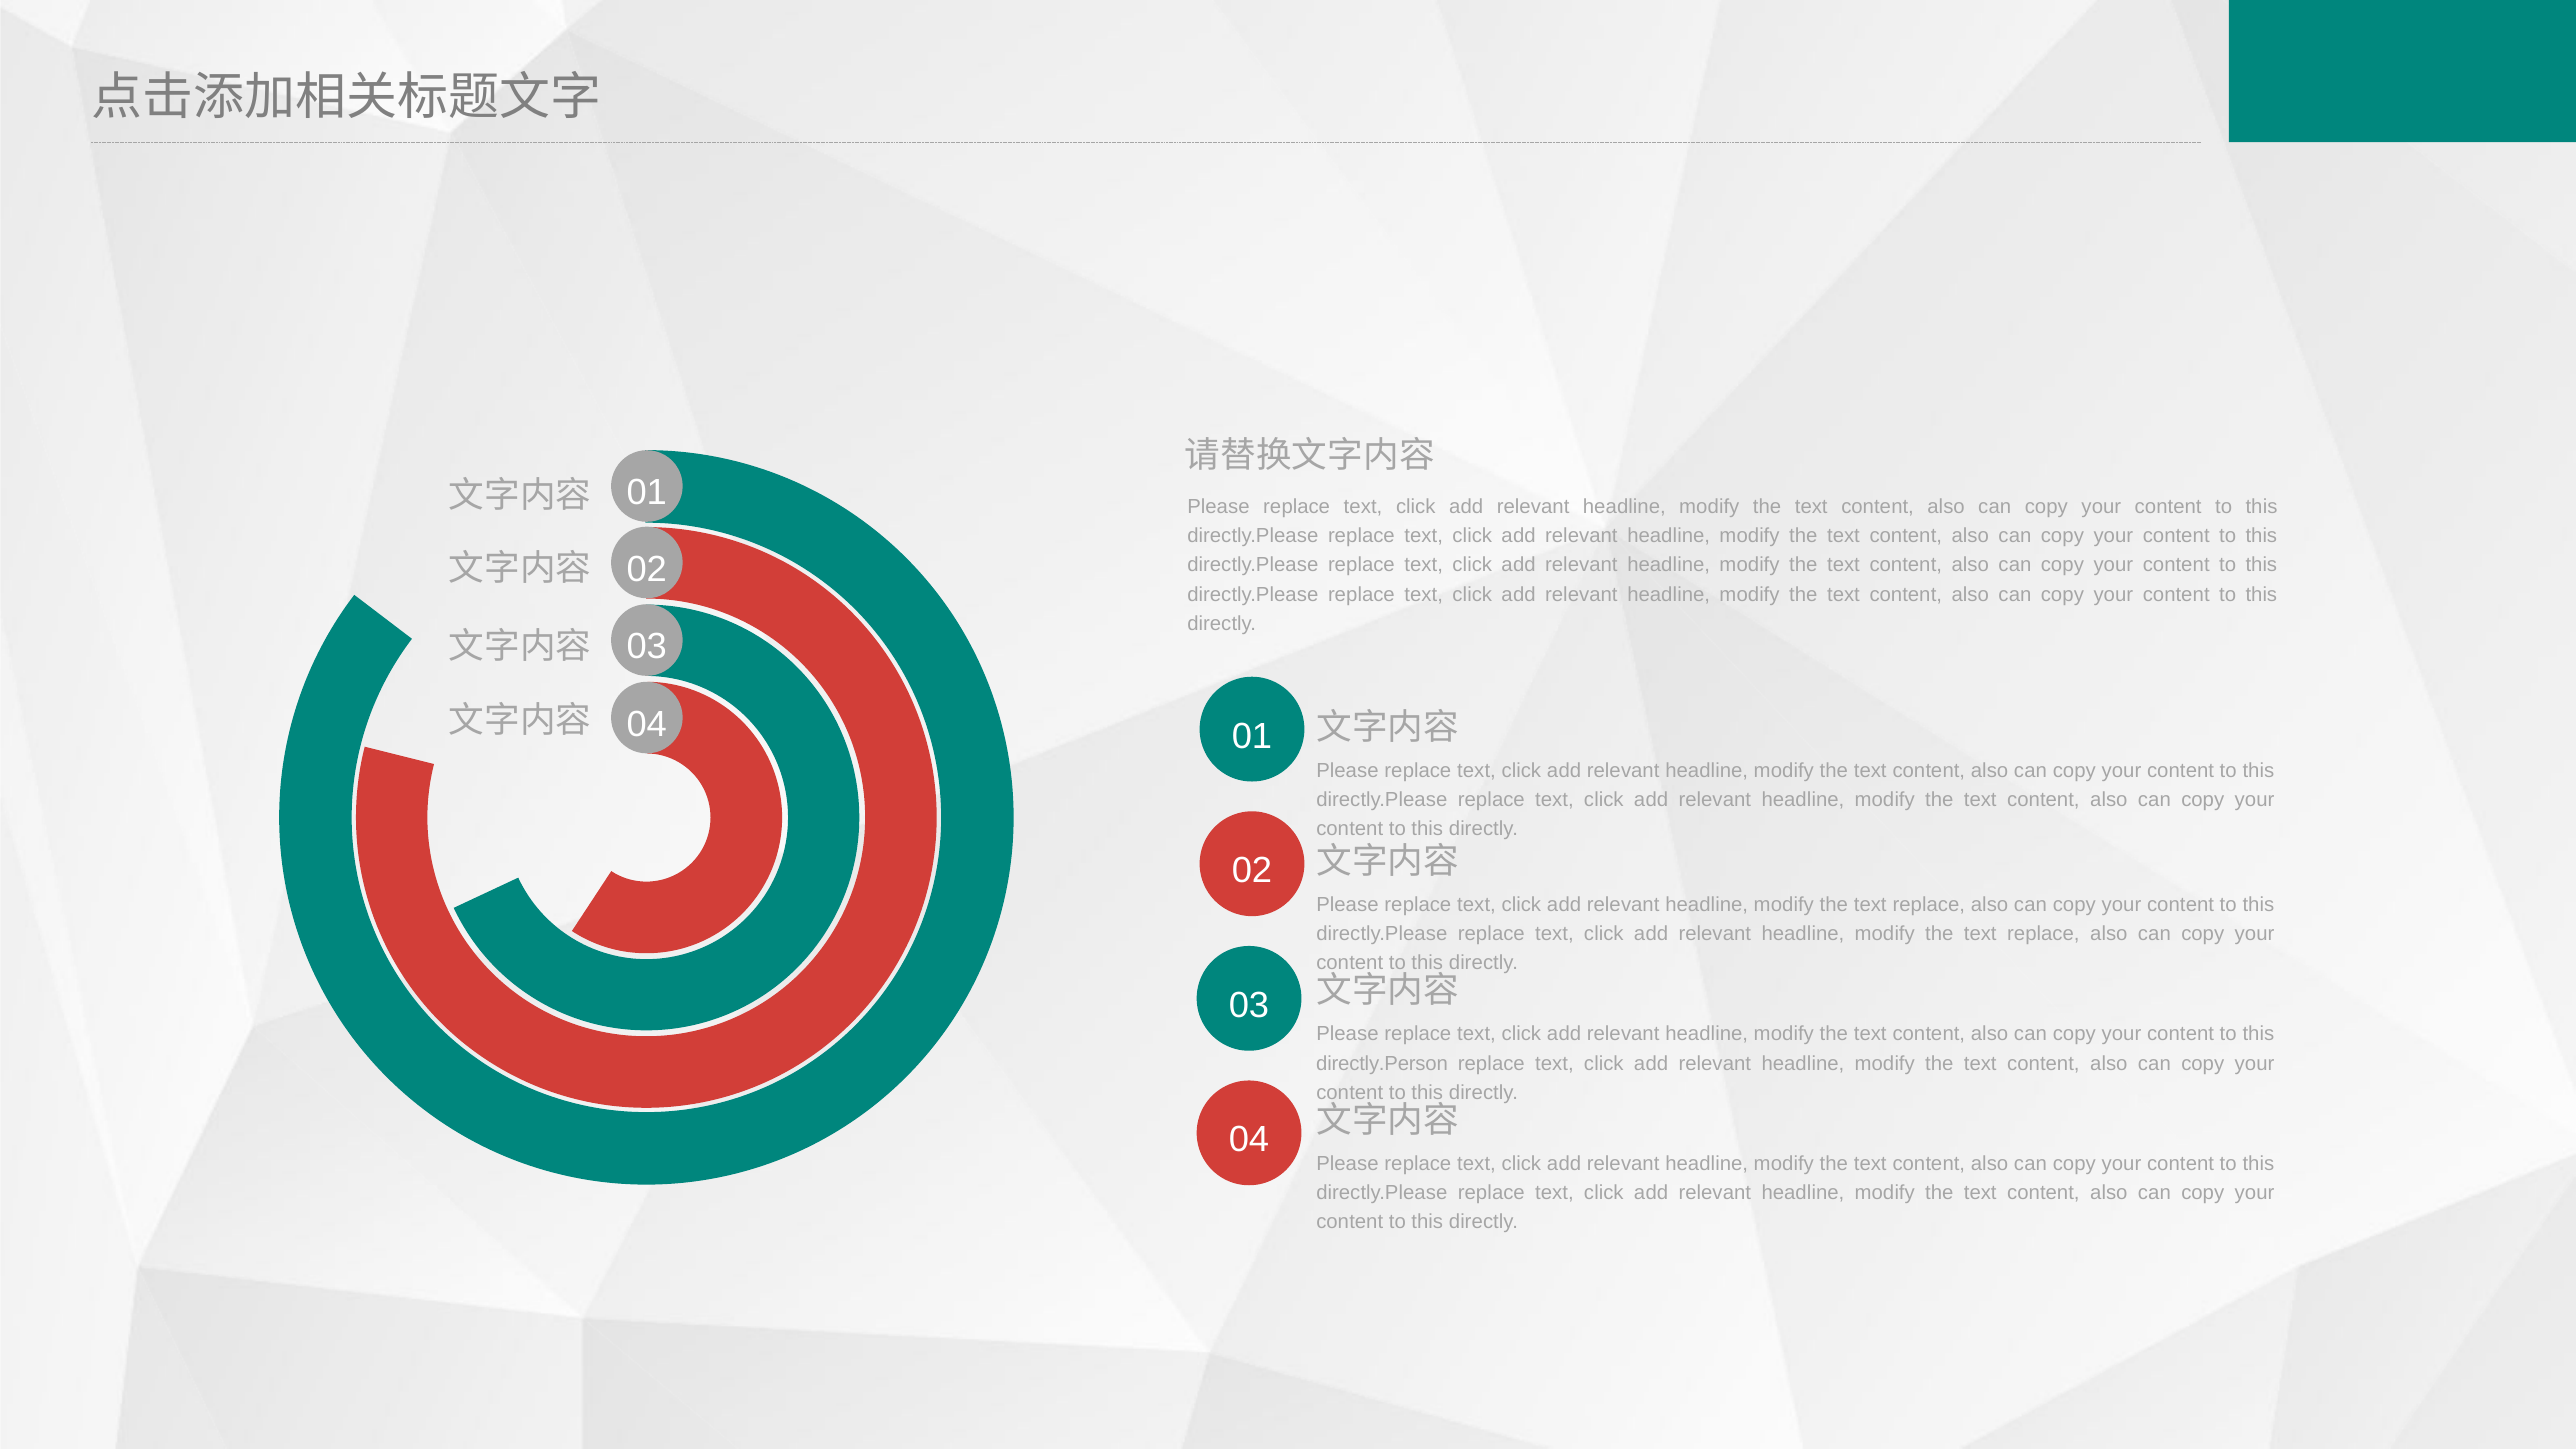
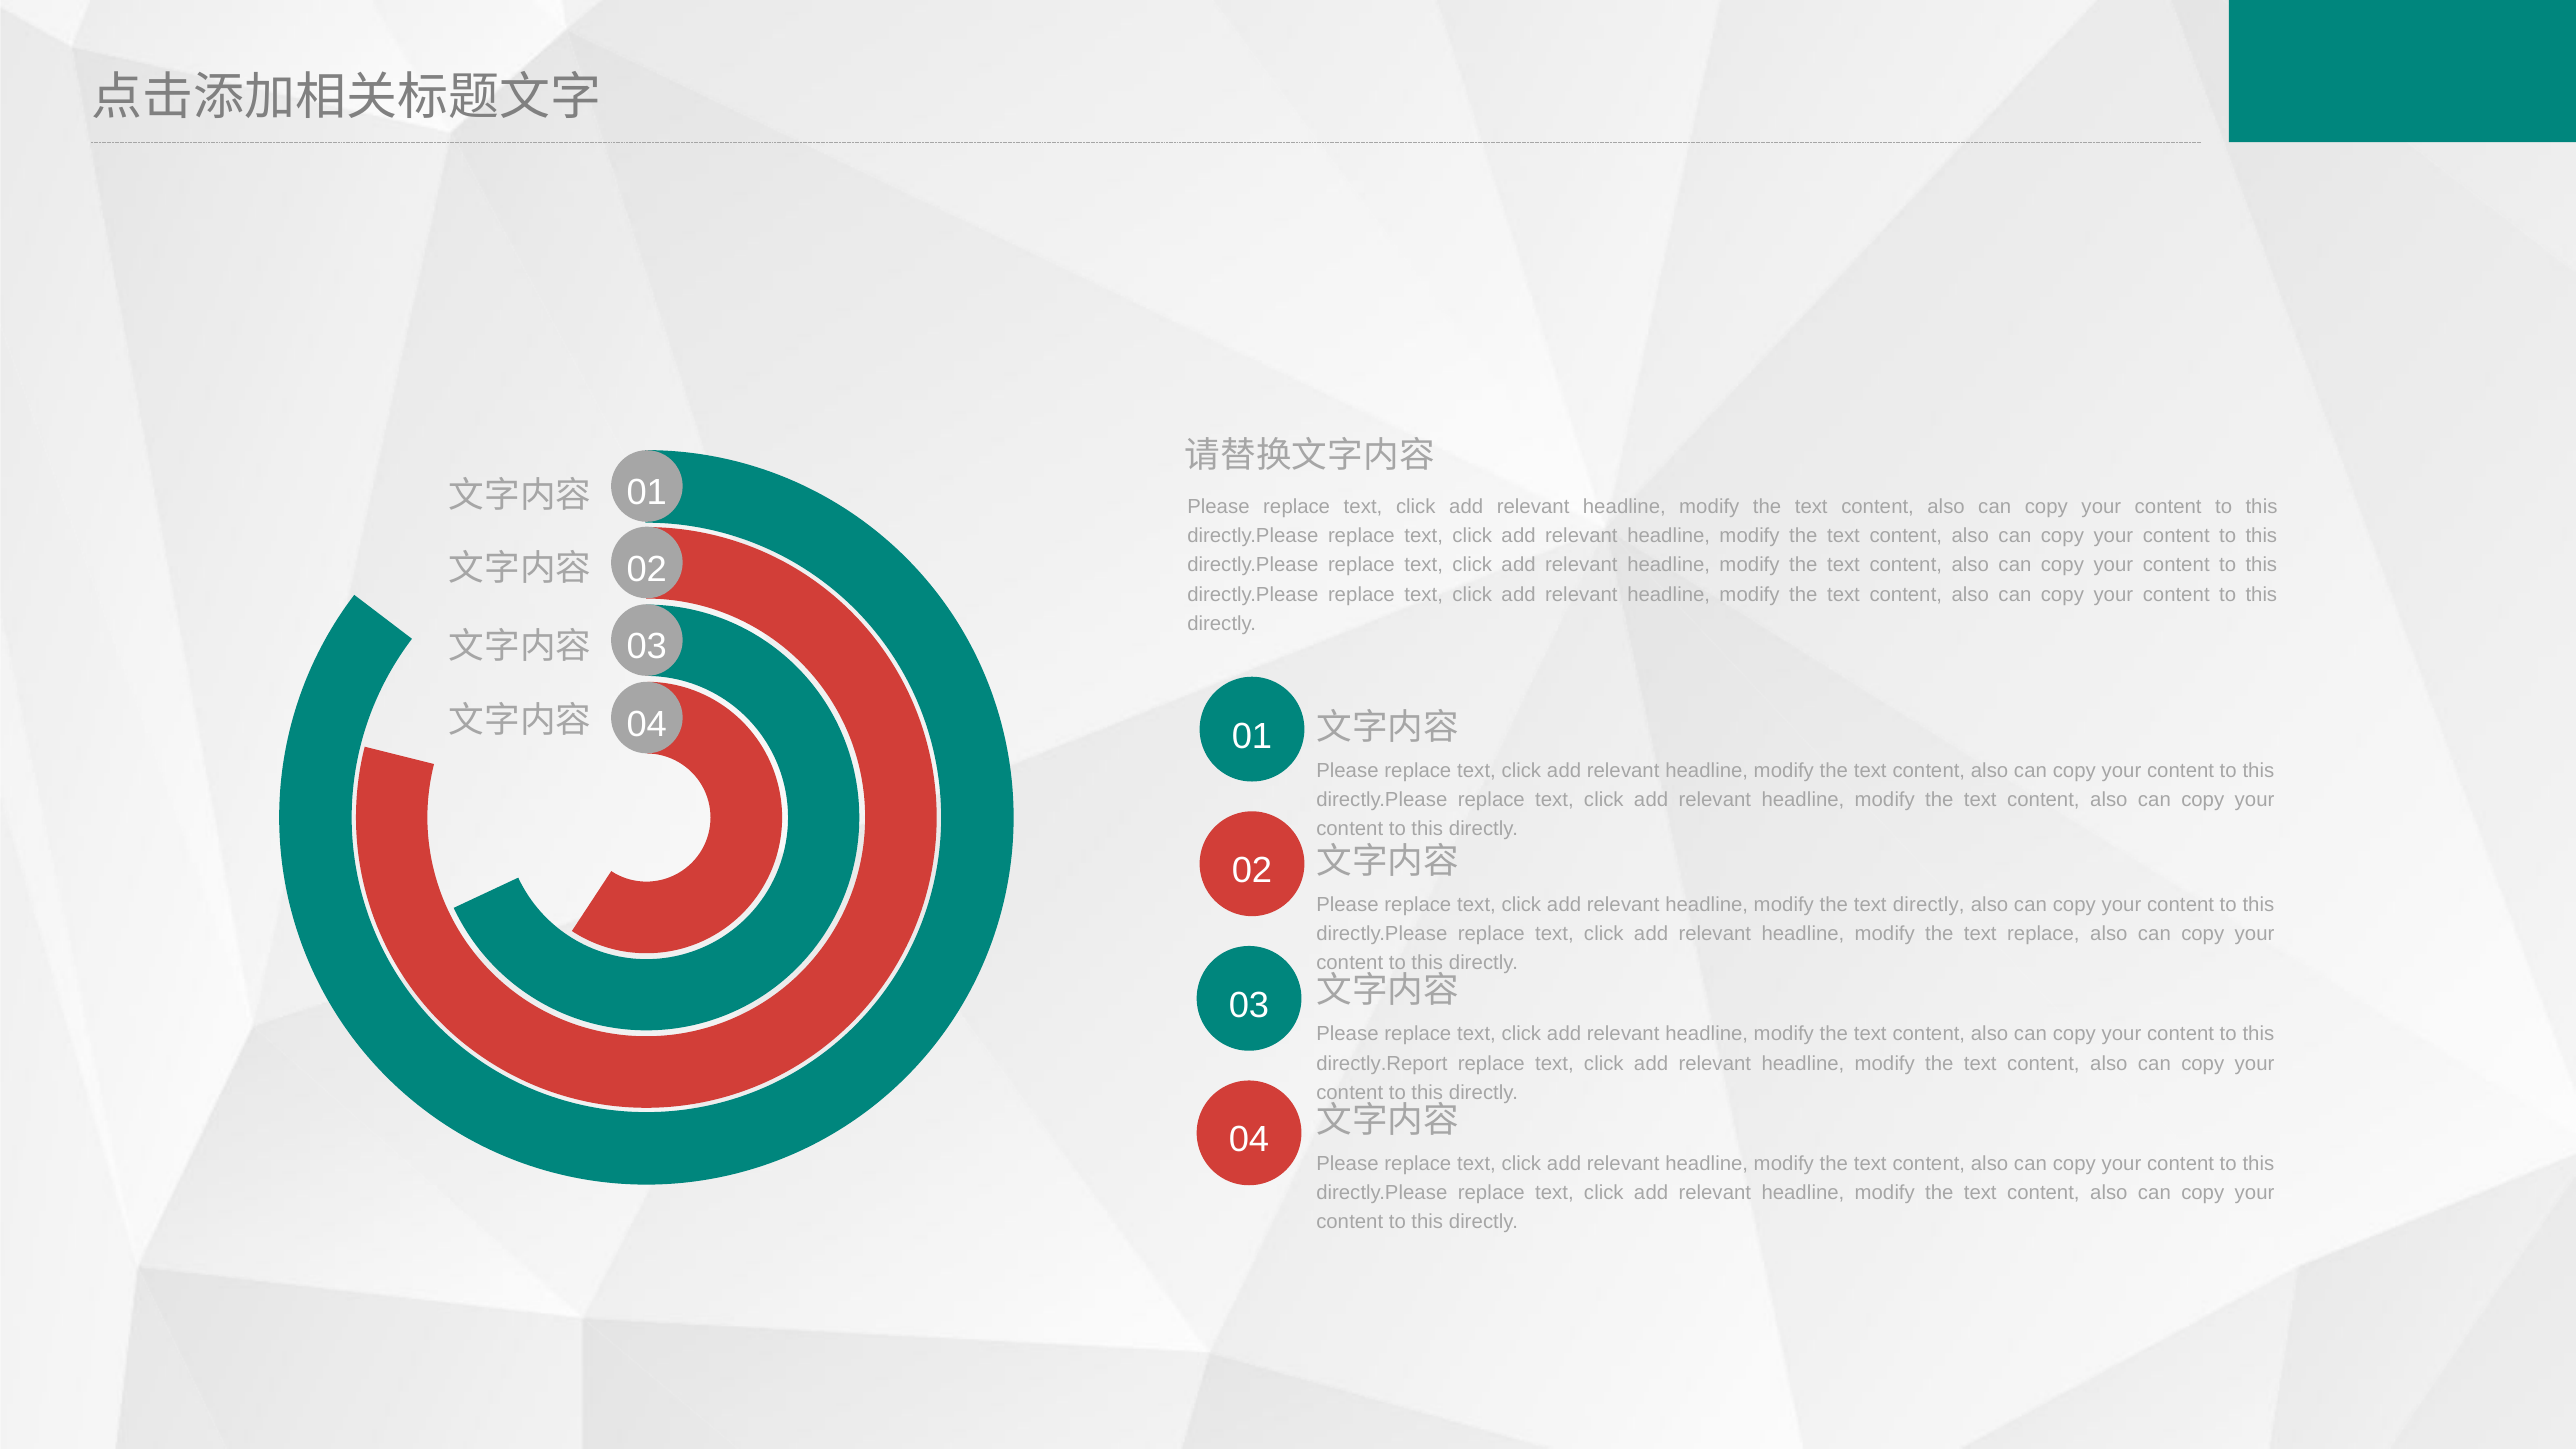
replace: replace -> directly (1929, 905)
directly.Person: directly.Person -> directly.Report (1382, 1063)
